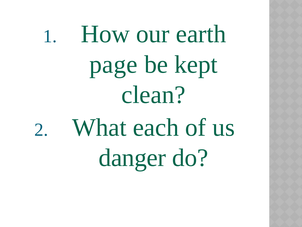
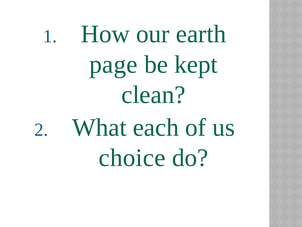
danger: danger -> choice (132, 157)
